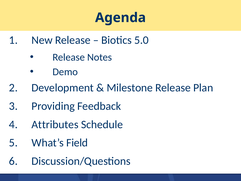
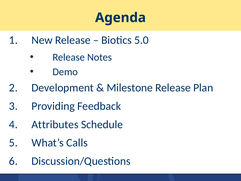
Field: Field -> Calls (77, 143)
